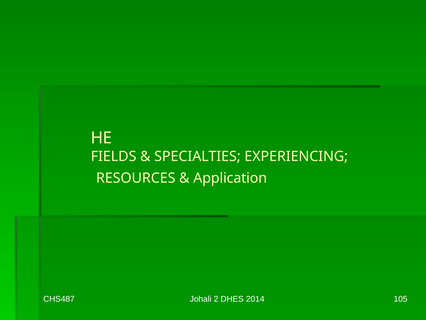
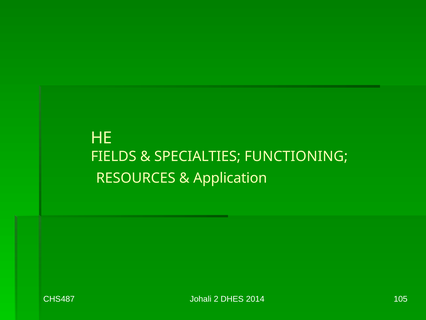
EXPERIENCING: EXPERIENCING -> FUNCTIONING (296, 156)
